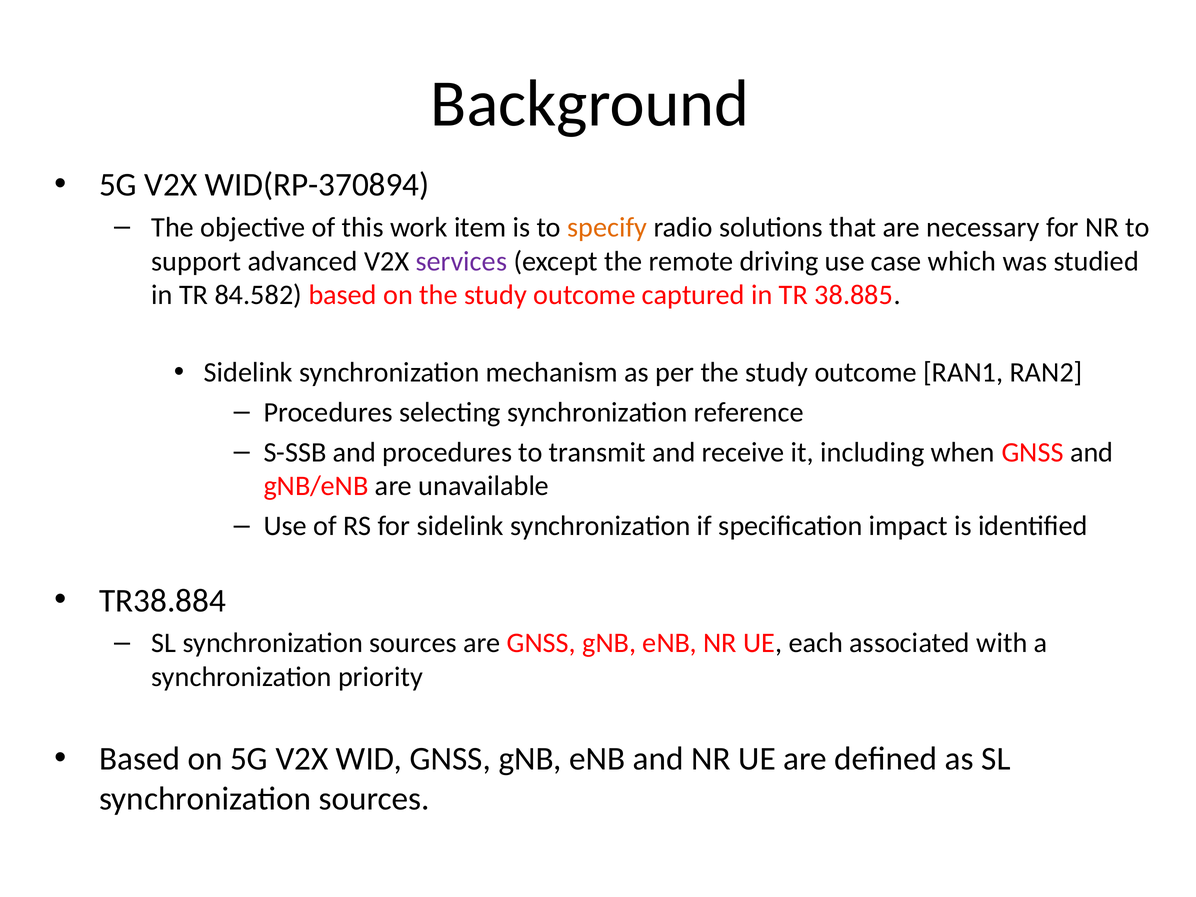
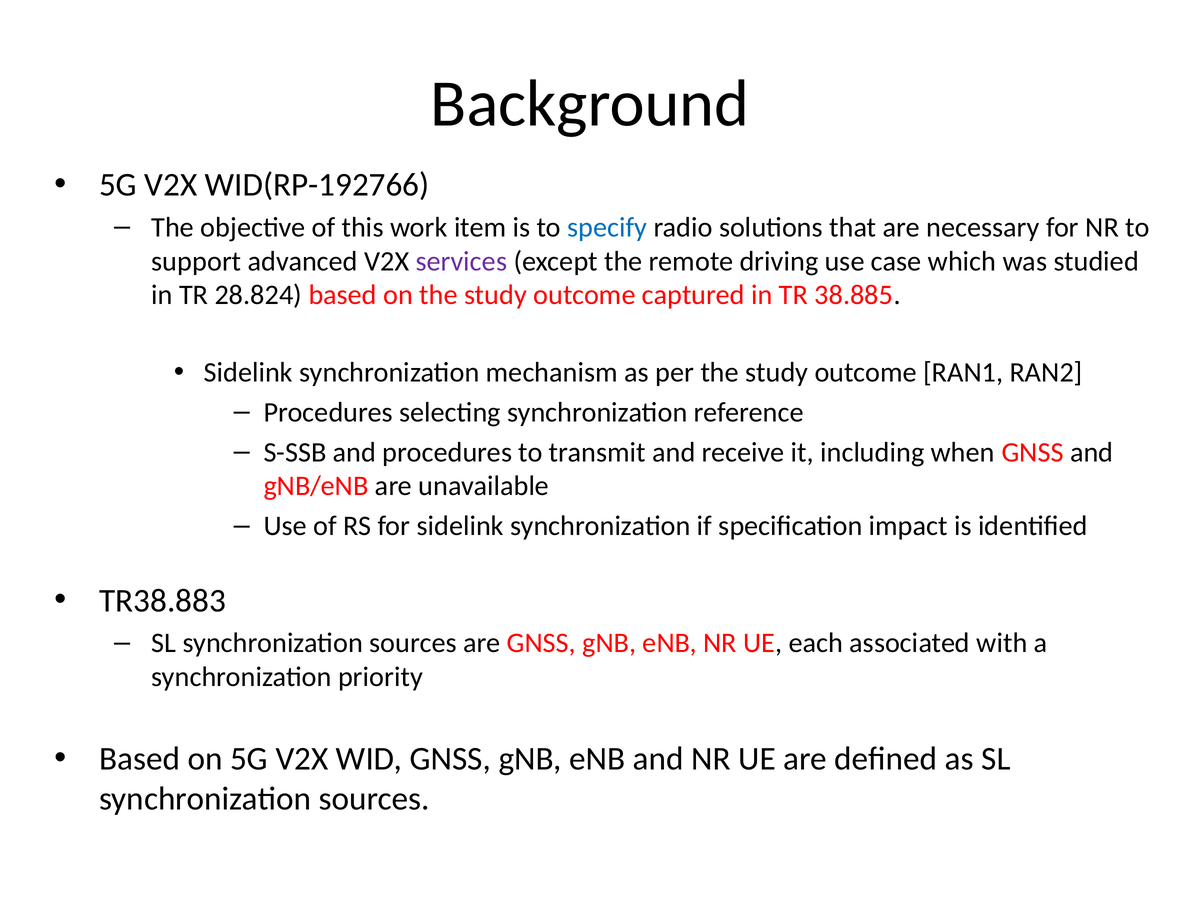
WID(RP-370894: WID(RP-370894 -> WID(RP-192766 (317, 185)
specify colour: orange -> blue (607, 227)
84.582: 84.582 -> 28.824 (258, 295)
TR38.884: TR38.884 -> TR38.883 (163, 601)
